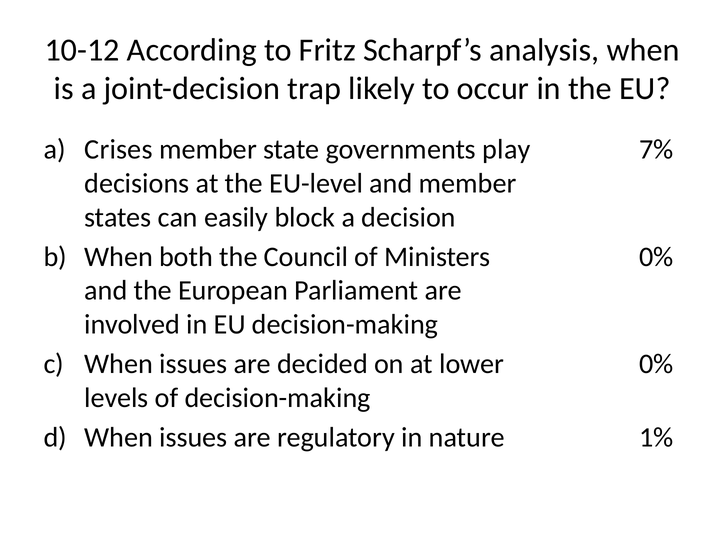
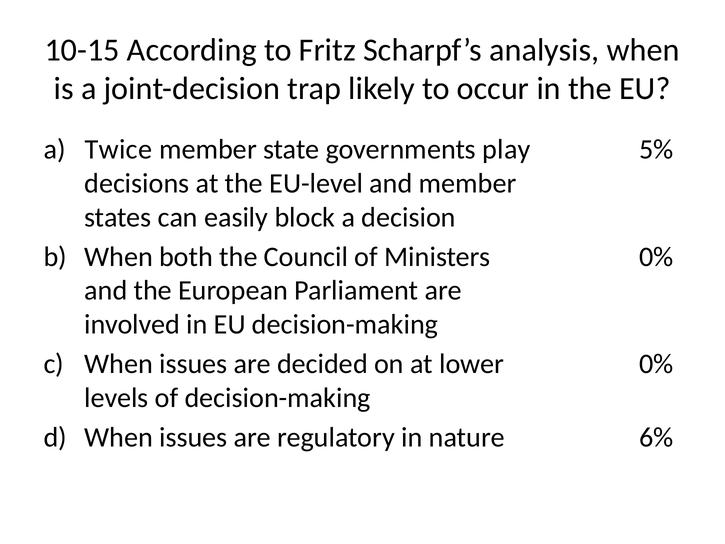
10-12: 10-12 -> 10-15 (82, 50)
Crises: Crises -> Twice (118, 149)
7%: 7% -> 5% (656, 149)
1%: 1% -> 6% (656, 437)
